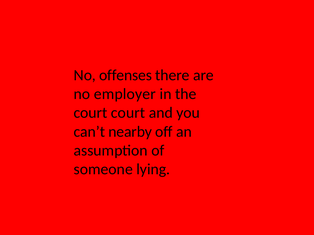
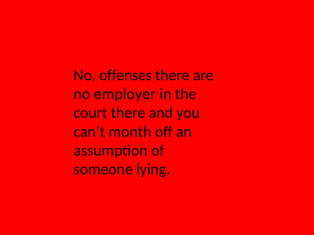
court court: court -> there (128, 113)
nearby: nearby -> month (130, 132)
